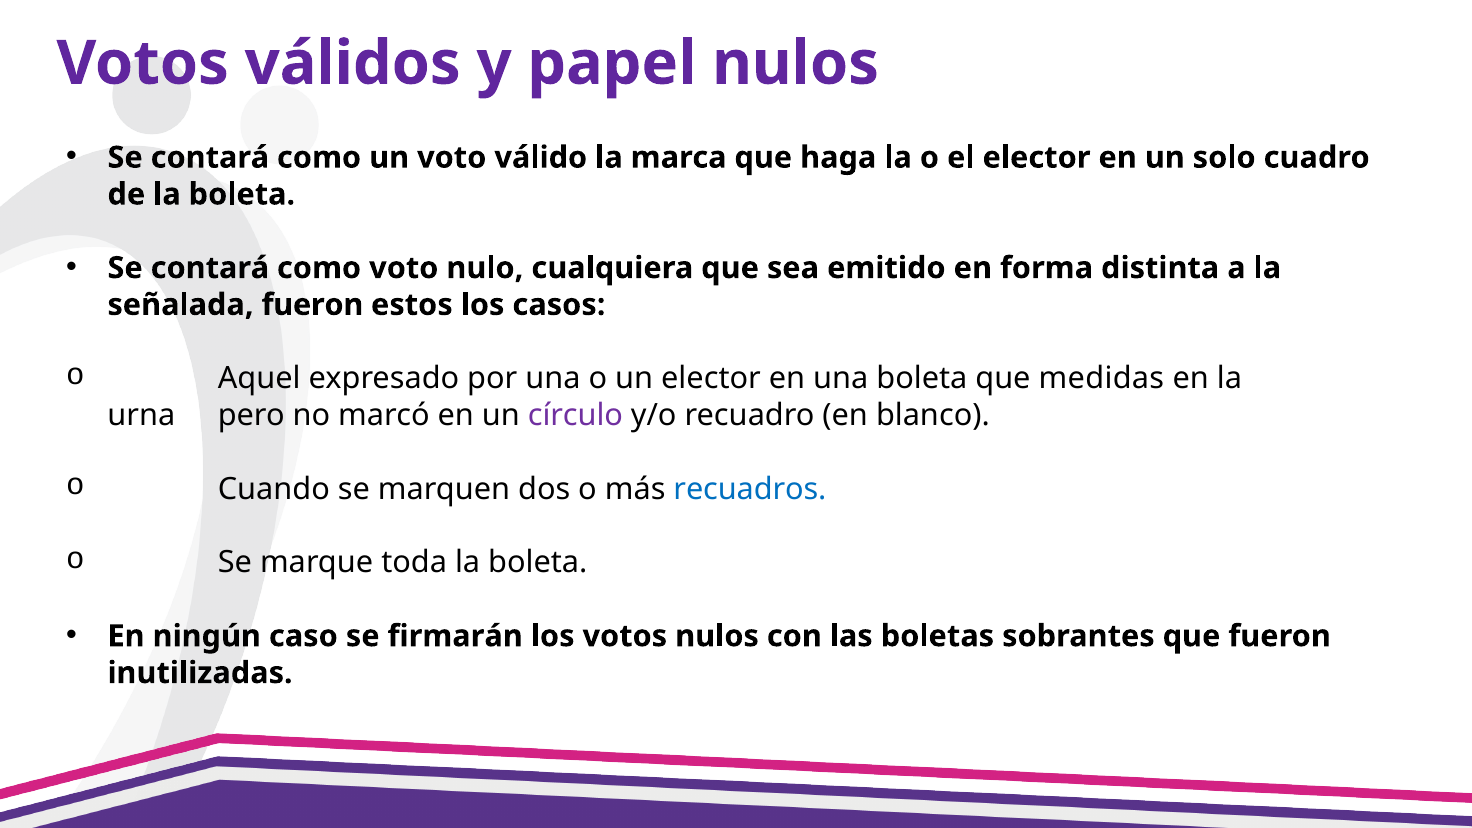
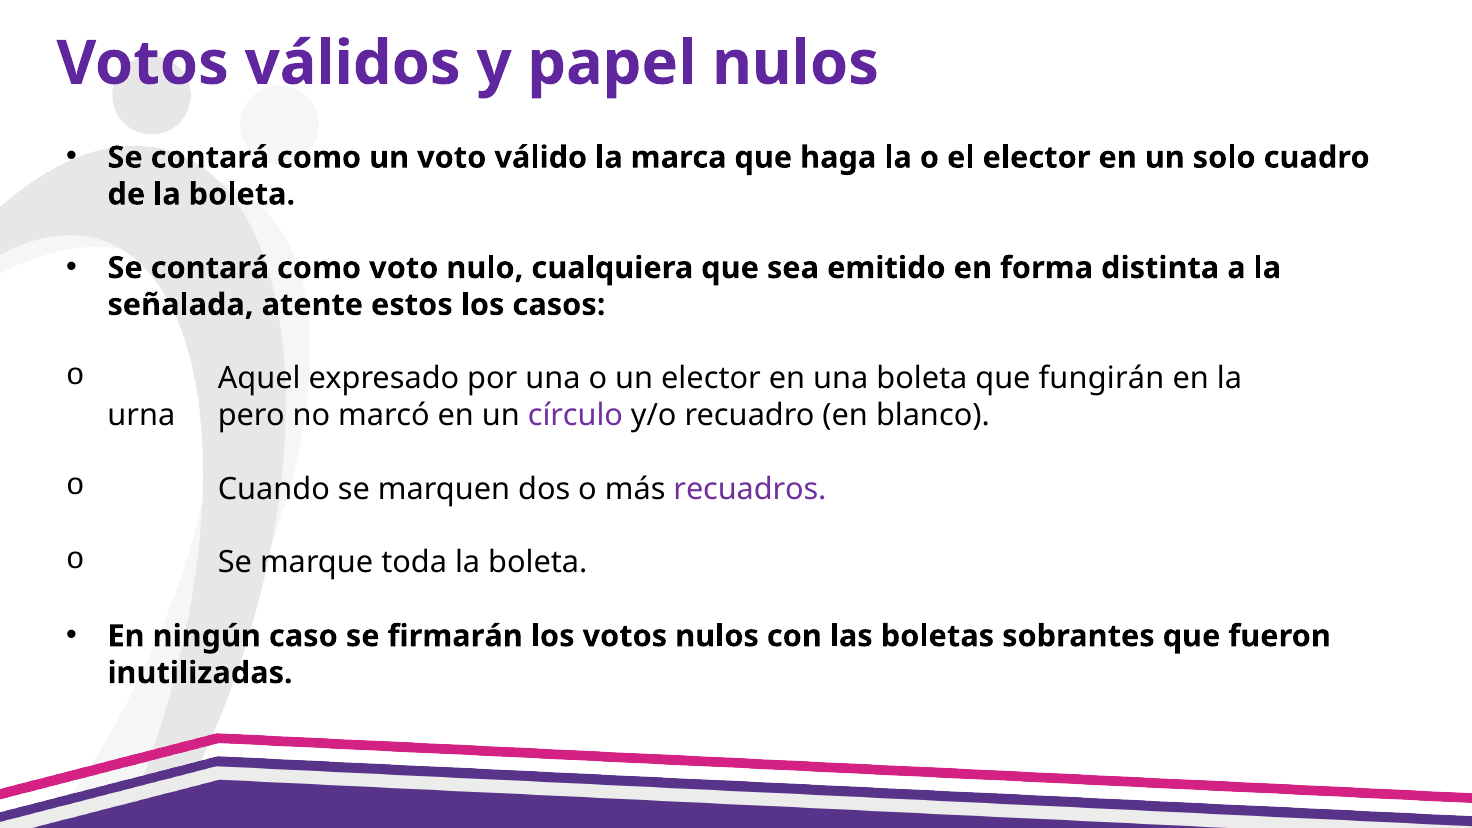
señalada fueron: fueron -> atente (312, 305)
medidas: medidas -> fungirán (1101, 378)
recuadros colour: blue -> purple (750, 489)
